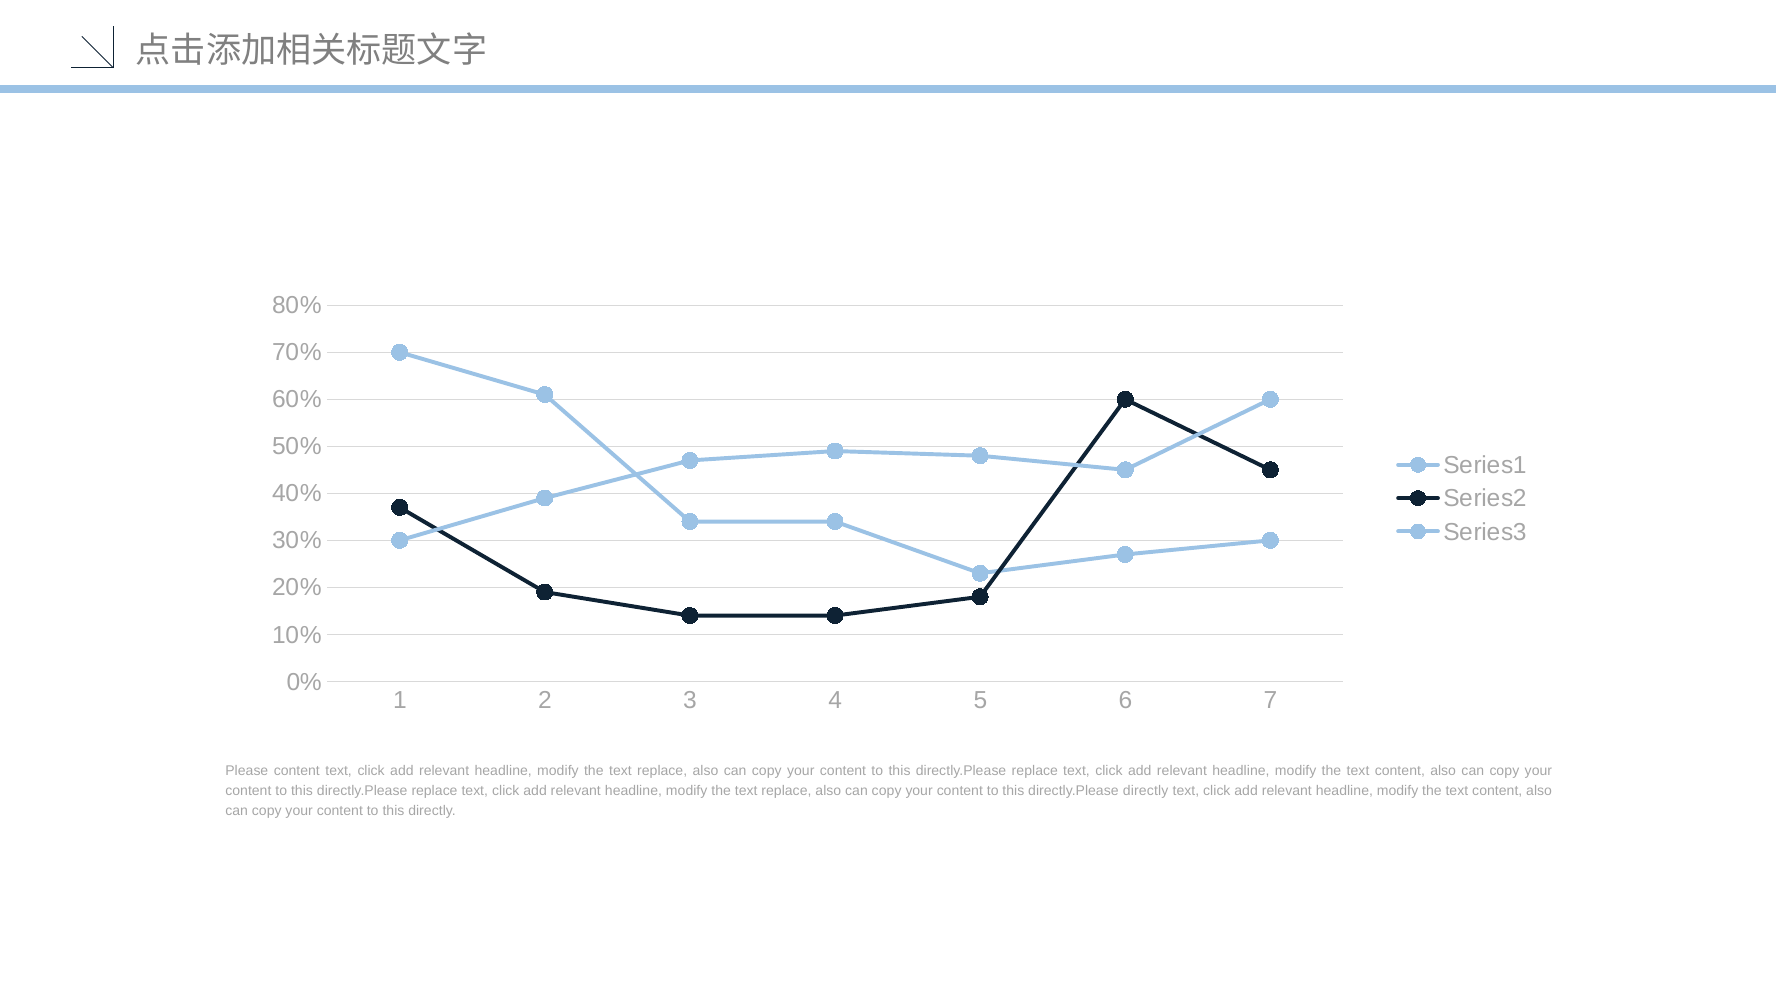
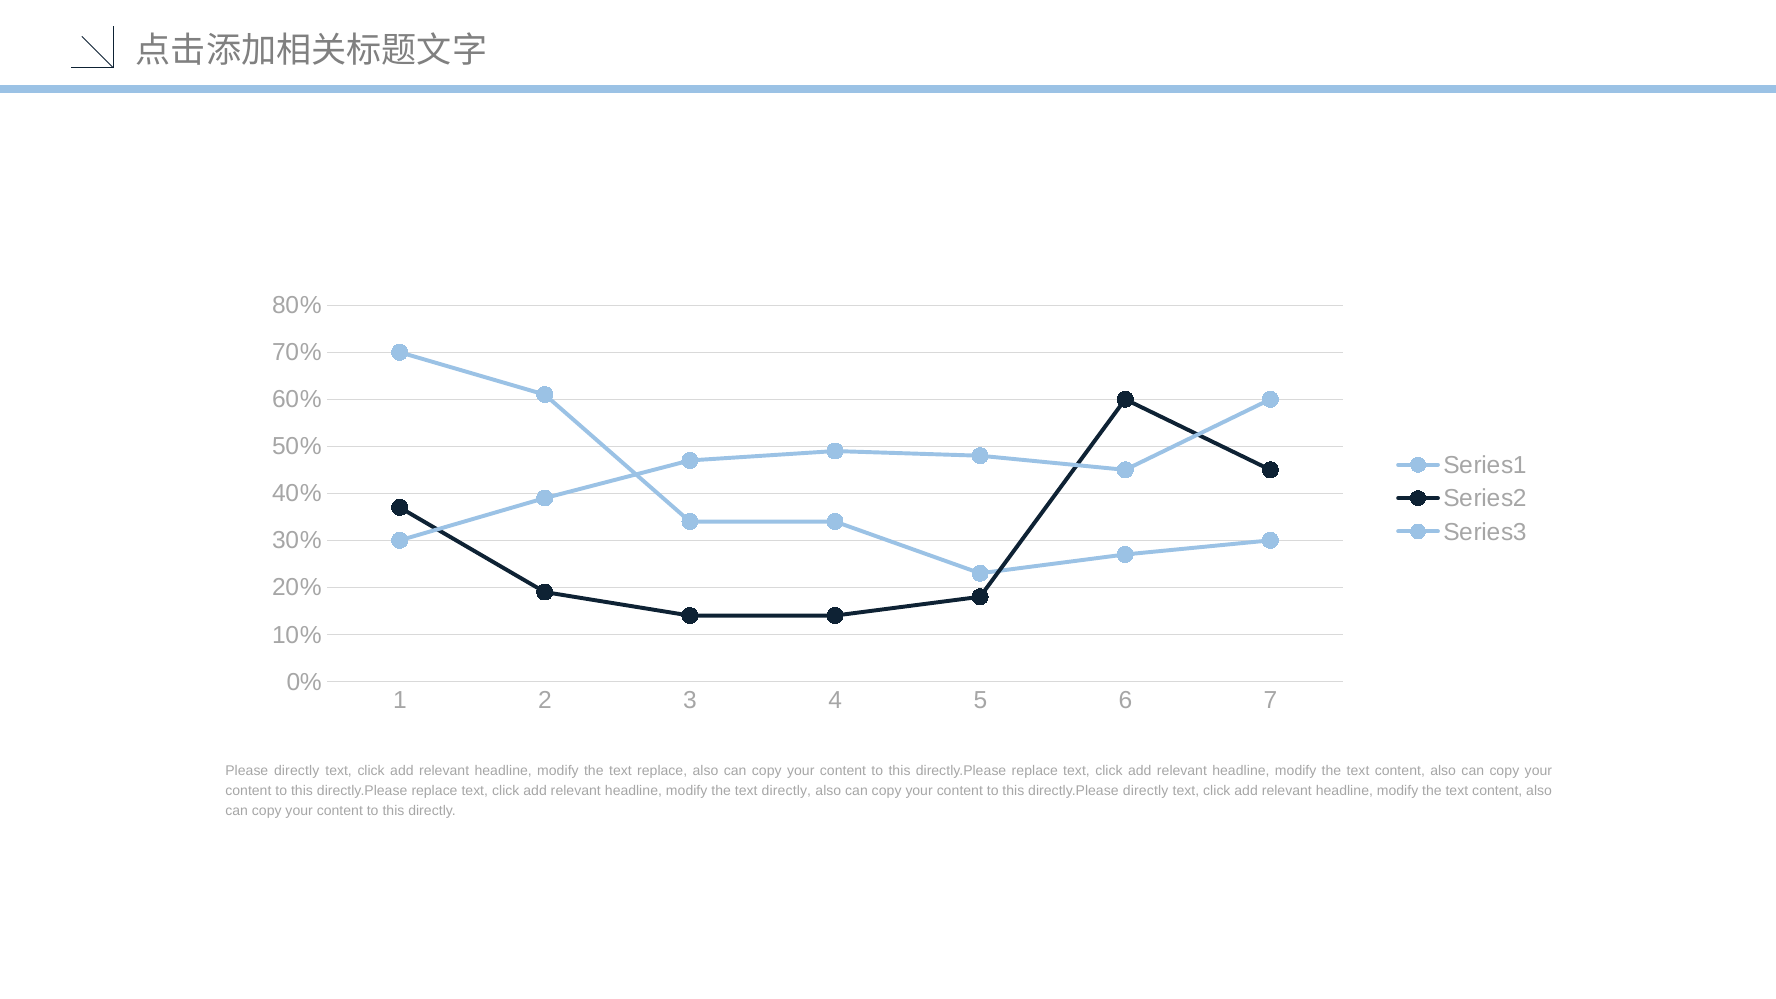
Please content: content -> directly (297, 771)
replace: replace -> directly (786, 791)
